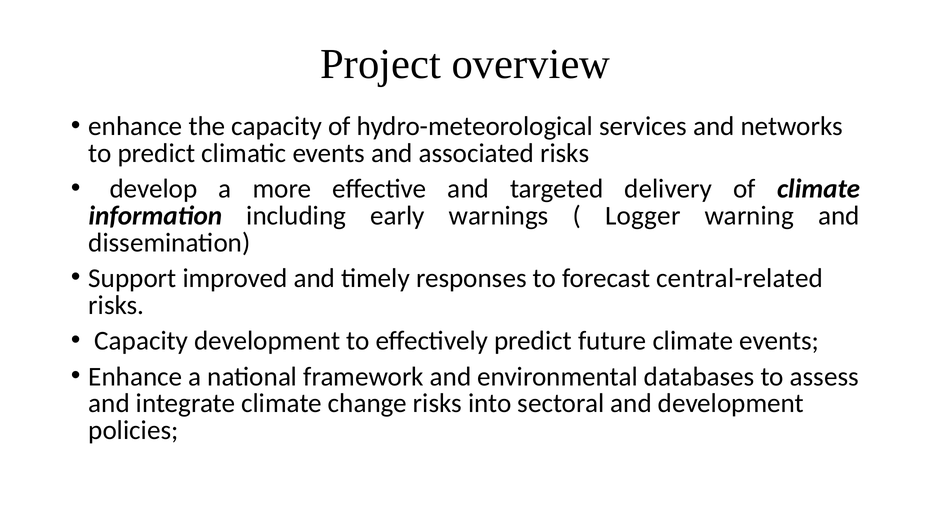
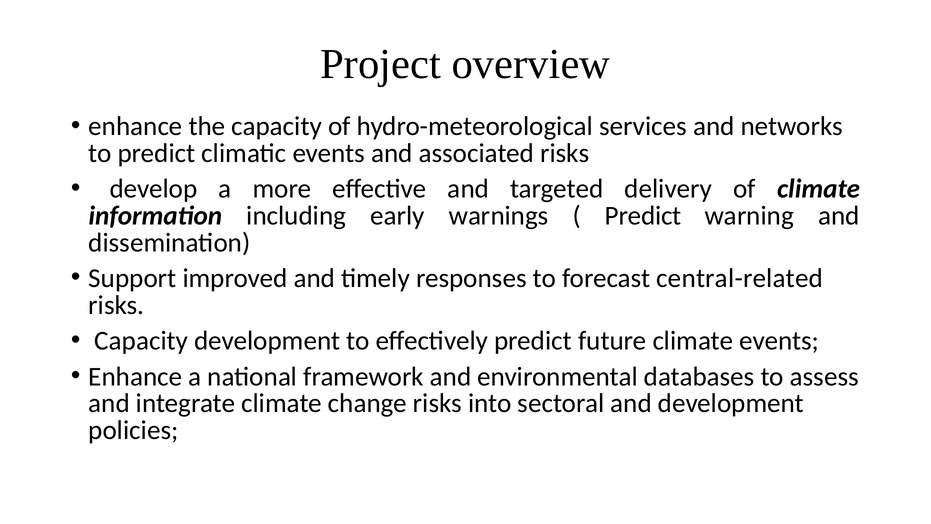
Logger: Logger -> Predict (643, 216)
